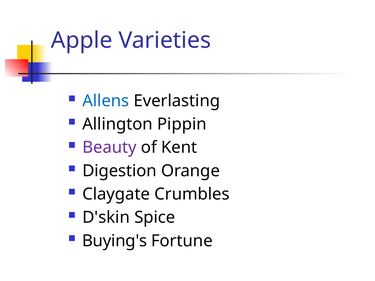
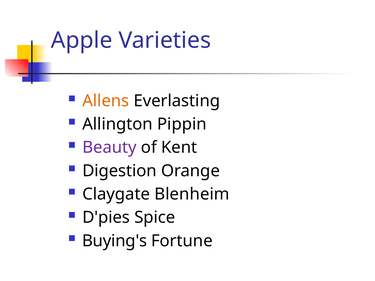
Allens colour: blue -> orange (106, 101)
Crumbles: Crumbles -> Blenheim (192, 194)
D'skin: D'skin -> D'pies (106, 218)
